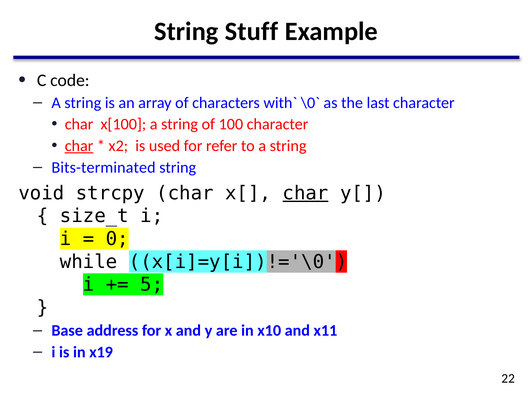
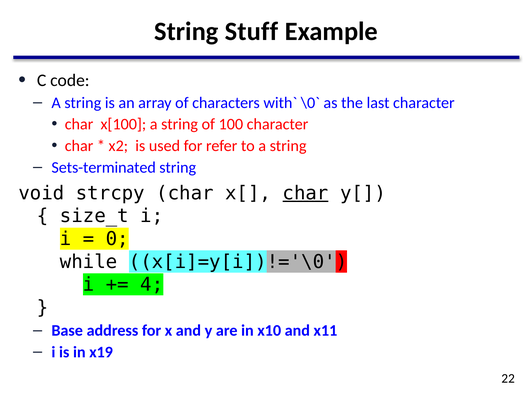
char underline: present -> none (79, 146)
Bits-terminated: Bits-terminated -> Sets-terminated (104, 167)
5: 5 -> 4 (152, 285)
